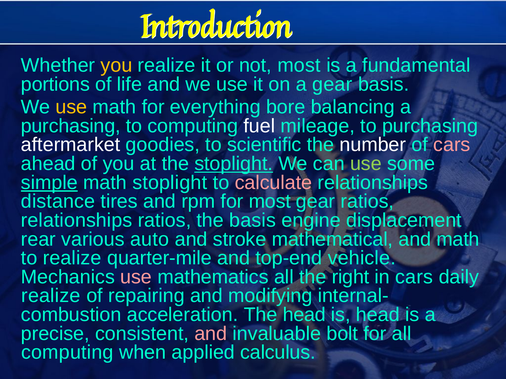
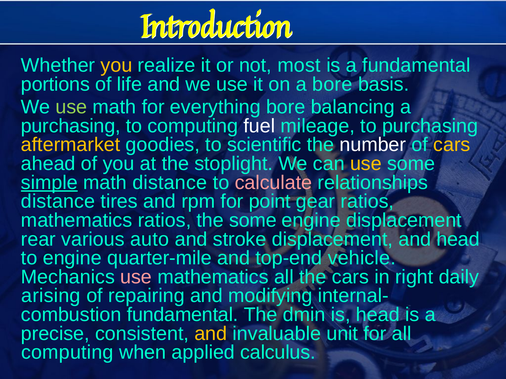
a gear: gear -> bore (332, 84)
use colour: yellow -> light green (71, 107)
aftermarket colour: white -> yellow (71, 145)
cars colour: pink -> yellow (452, 145)
stoplight underline: present -> none (234, 164)
use colour: light green -> yellow (366, 164)
math stoplight: stoplight -> distance (170, 183)
for most: most -> point (270, 202)
relationships: relationships -> mathematics (77, 221)
the basis: basis -> some (253, 221)
stroke mathematical: mathematical -> displacement (332, 240)
and math: math -> head (458, 240)
to realize: realize -> engine (72, 258)
the right: right -> cars (350, 277)
in cars: cars -> right (414, 277)
realize: realize -> arising (51, 296)
acceleration: acceleration -> fundamental (183, 315)
The head: head -> dmin (304, 315)
and colour: pink -> yellow (211, 334)
bolt: bolt -> unit (342, 334)
